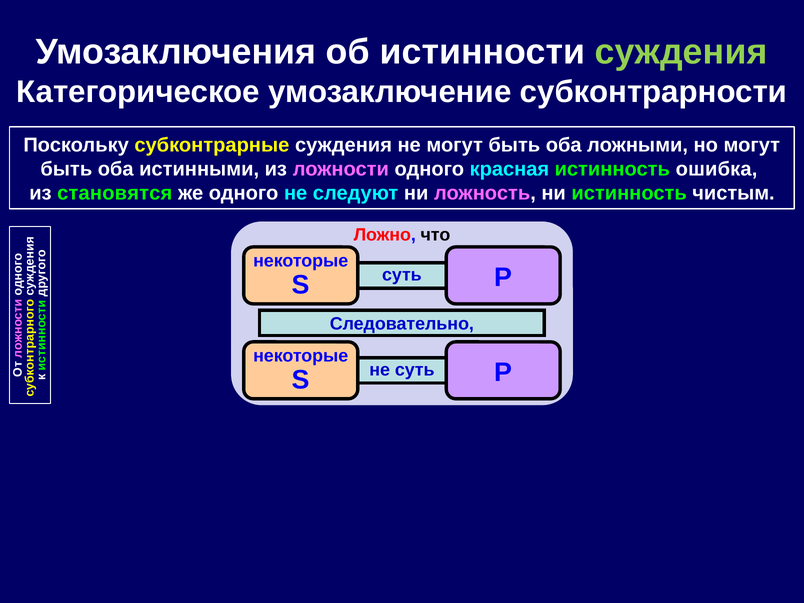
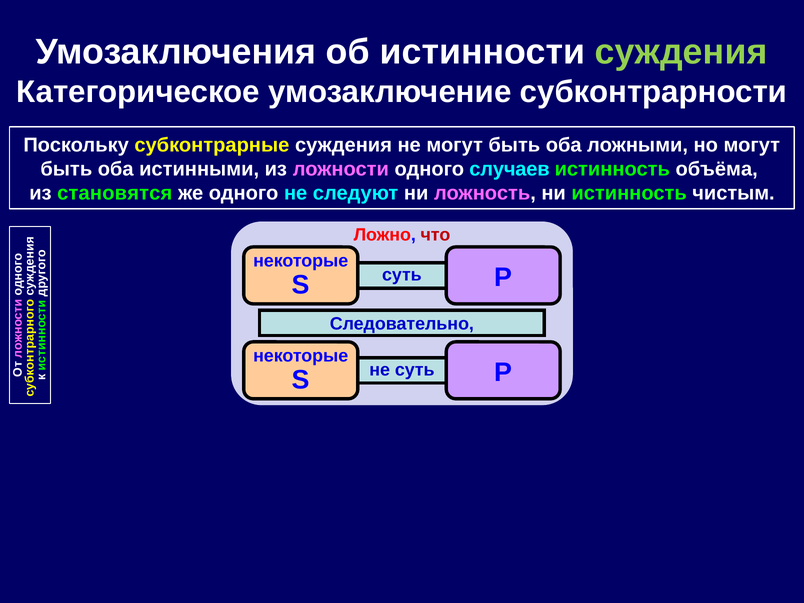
красная: красная -> случаев (510, 169)
ошибка: ошибка -> объёма (717, 169)
что colour: black -> red (435, 235)
